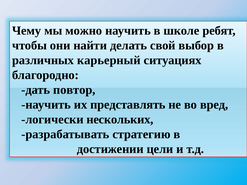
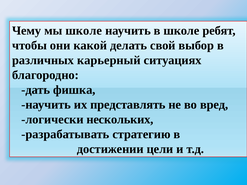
мы можно: можно -> школе (84, 31)
найти: найти -> какой (90, 46)
повтор: повтор -> фишка (74, 90)
